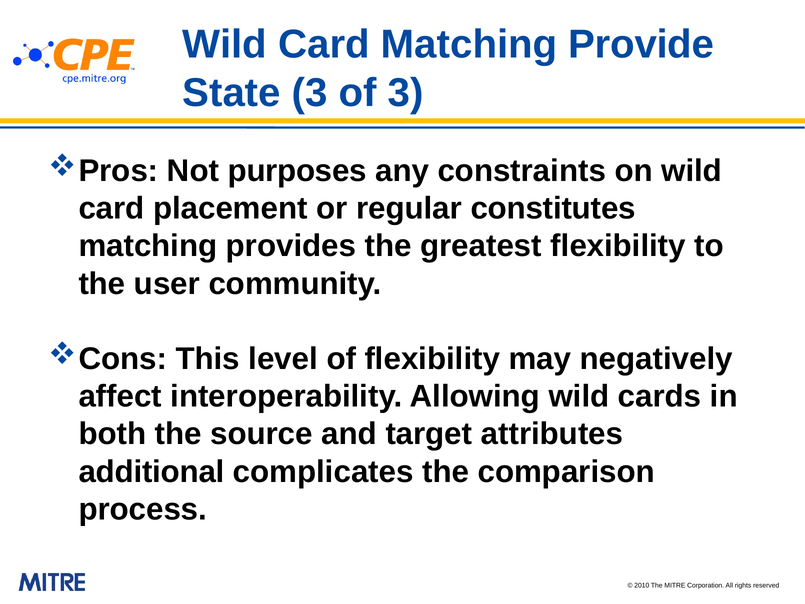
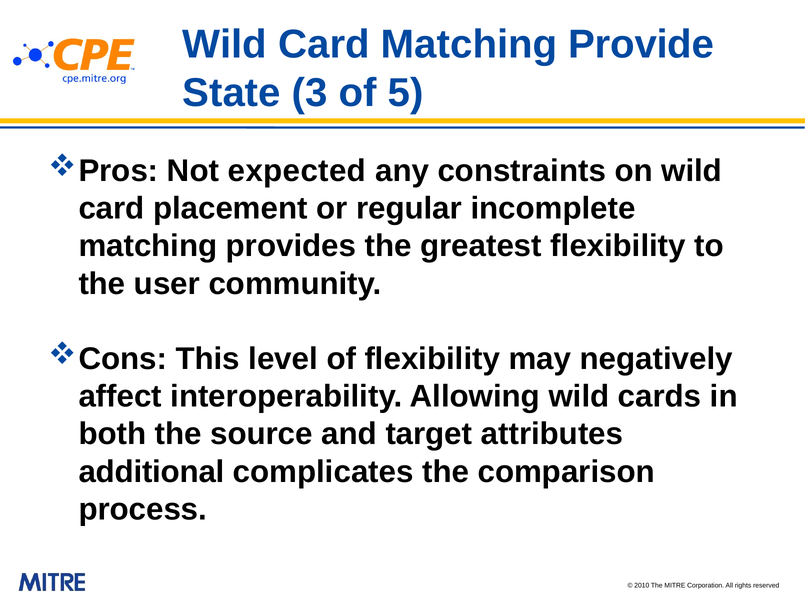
of 3: 3 -> 5 (406, 93)
purposes: purposes -> expected (297, 171)
constitutes: constitutes -> incomplete (553, 208)
